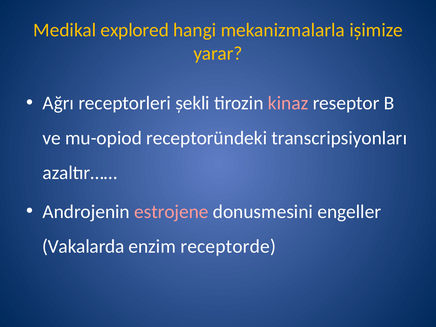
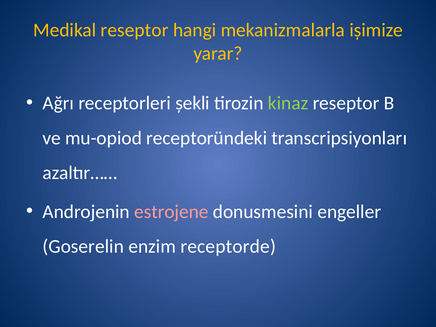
Medikal explored: explored -> reseptor (135, 30)
kinaz colour: pink -> light green (288, 103)
Vakalarda: Vakalarda -> Goserelin (83, 246)
